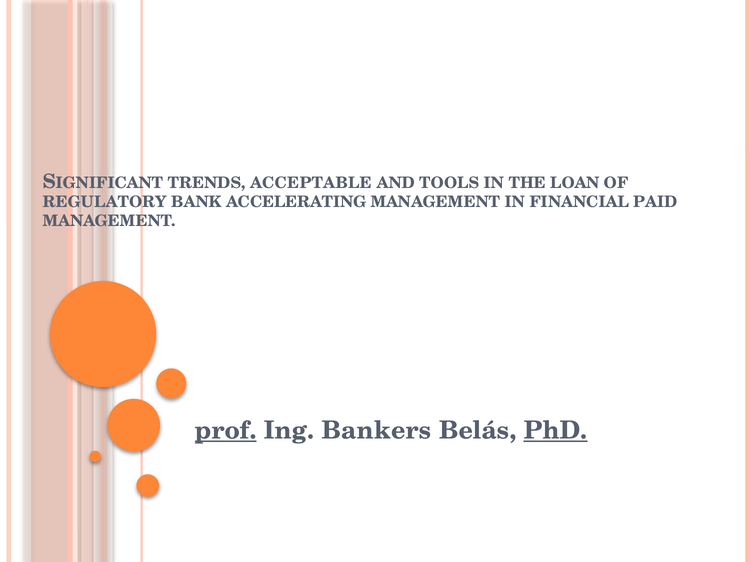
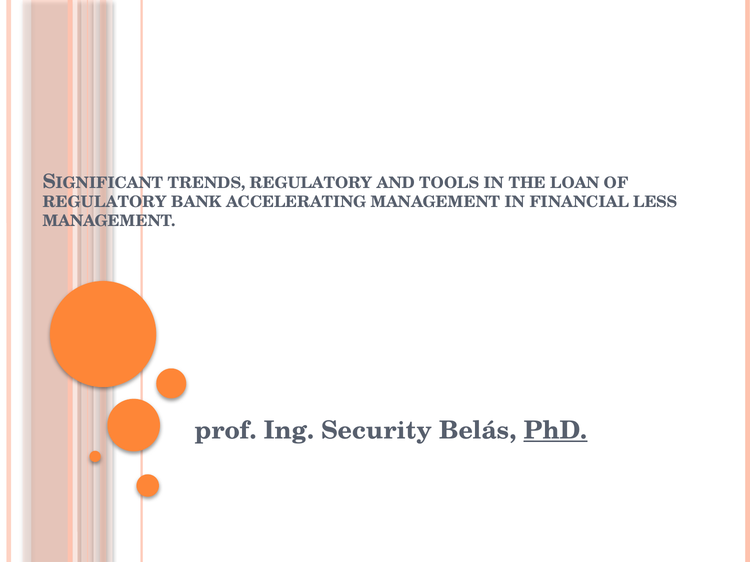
TRENDS ACCEPTABLE: ACCEPTABLE -> REGULATORY (311, 183)
PAID: PAID -> LESS (655, 202)
prof underline: present -> none (226, 431)
Bankers: Bankers -> Security (377, 431)
